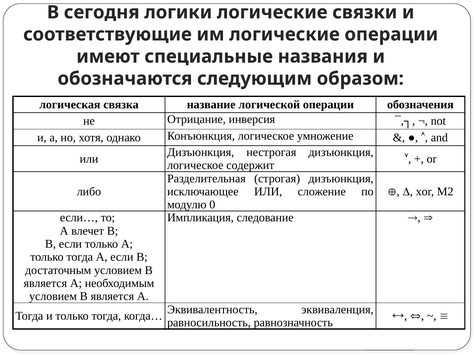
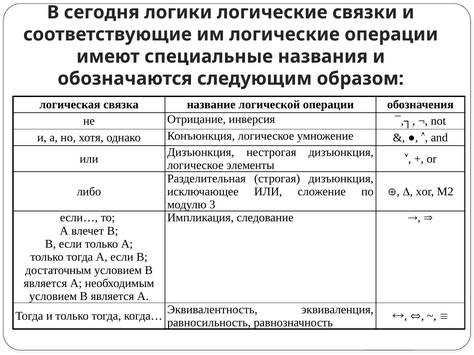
содержит: содержит -> элементы (250, 166)
0: 0 -> 3 (212, 205)
